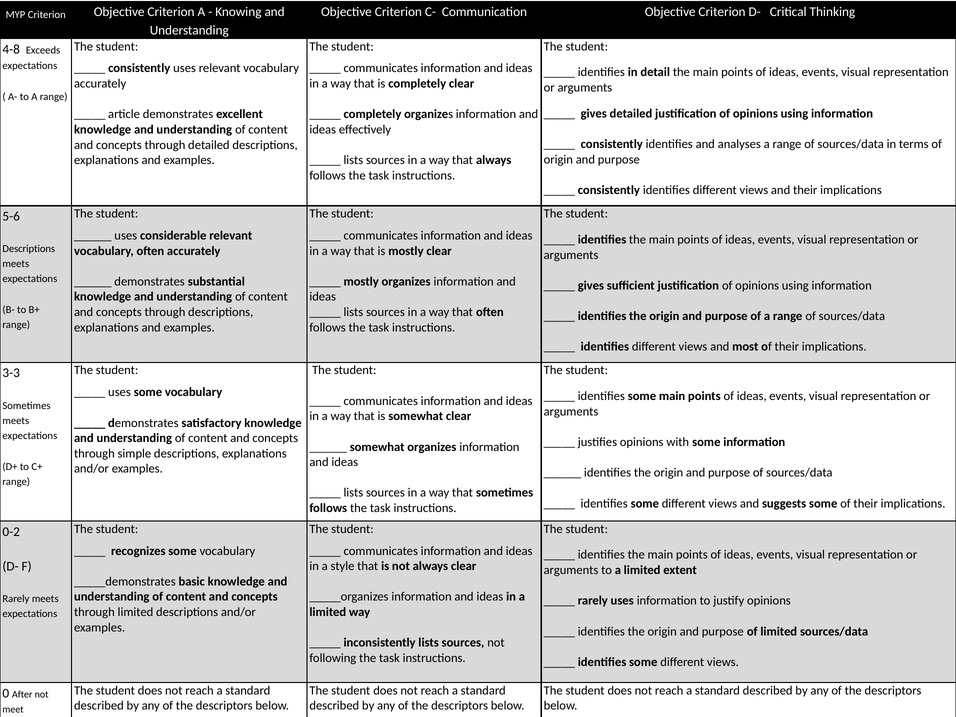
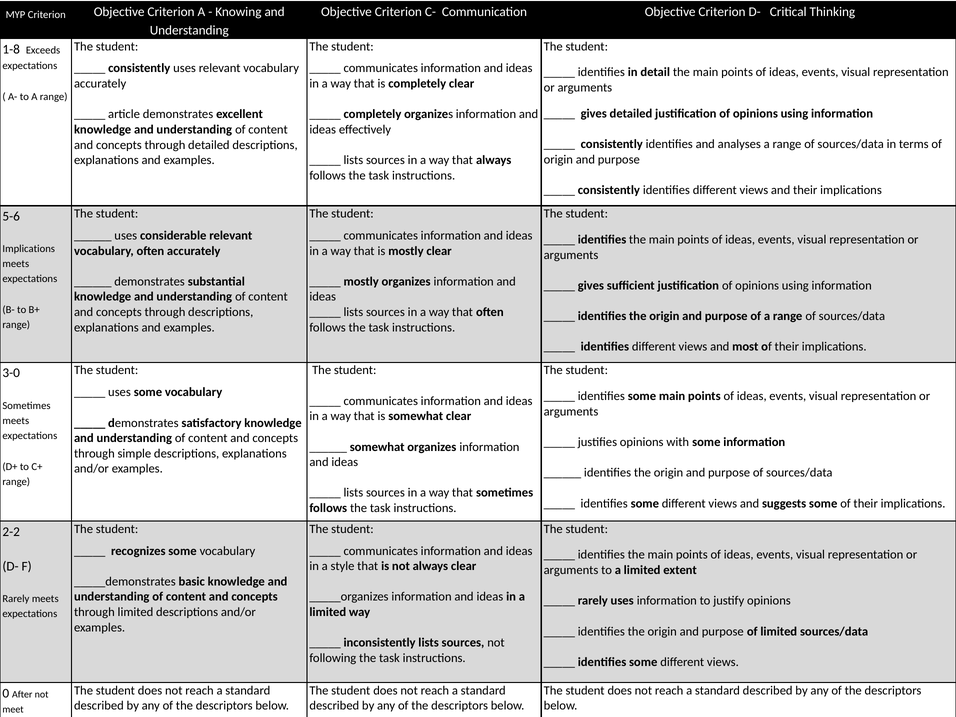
4-8: 4-8 -> 1-8 (11, 49)
Descriptions: Descriptions -> Implications (29, 249)
3-3: 3-3 -> 3-0 (11, 373)
0-2: 0-2 -> 2-2 (11, 532)
